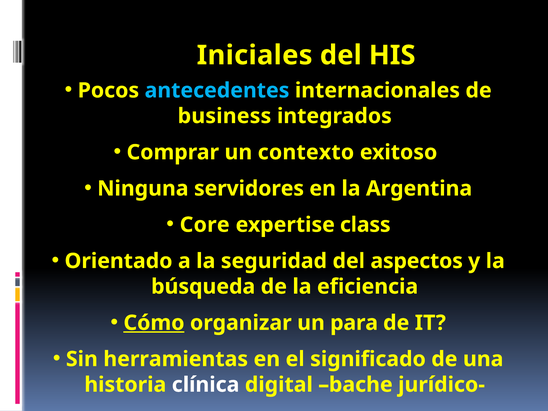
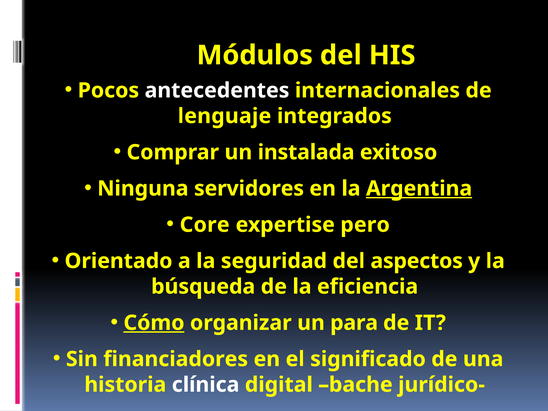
Iniciales: Iniciales -> Módulos (255, 55)
antecedentes colour: light blue -> white (217, 90)
business: business -> lenguaje (224, 116)
contexto: contexto -> instalada (306, 152)
Argentina underline: none -> present (419, 189)
class: class -> pero (365, 225)
herramientas: herramientas -> financiadores (176, 359)
